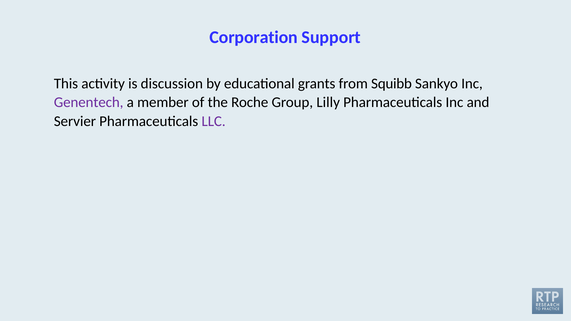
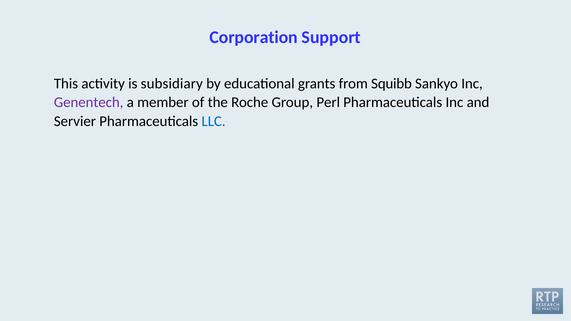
discussion: discussion -> subsidiary (172, 84)
Lilly: Lilly -> Perl (328, 102)
LLC colour: purple -> blue (214, 121)
